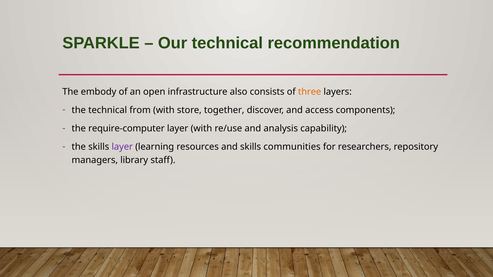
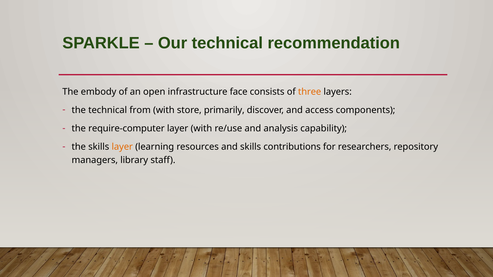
also: also -> face (239, 92)
together: together -> primarily (224, 110)
layer colour: purple -> orange (122, 147)
communities: communities -> contributions (292, 147)
